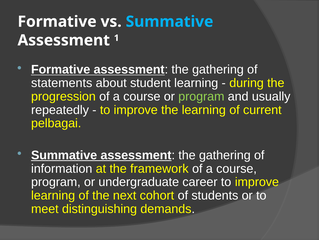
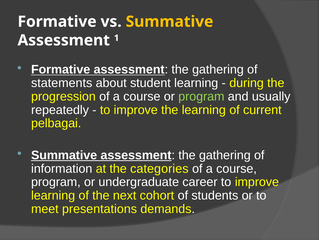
Summative colour: light blue -> yellow (170, 22)
framework: framework -> categories (159, 168)
distinguishing: distinguishing -> presentations (99, 208)
